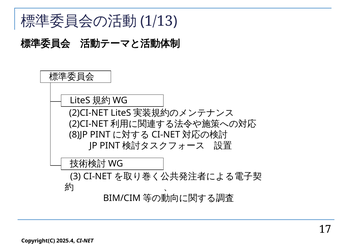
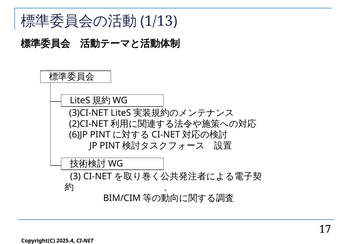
2)CI-NET: 2)CI-NET -> 3)CI-NET (89, 113)
8)JP: 8)JP -> 6)JP (78, 135)
